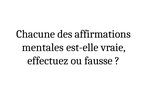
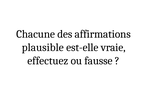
mentales: mentales -> plausible (43, 47)
